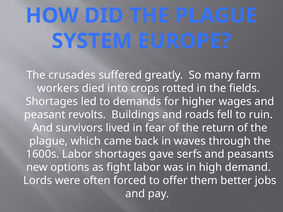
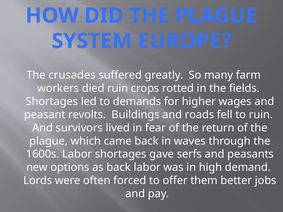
died into: into -> ruin (118, 88)
as fight: fight -> back (119, 168)
